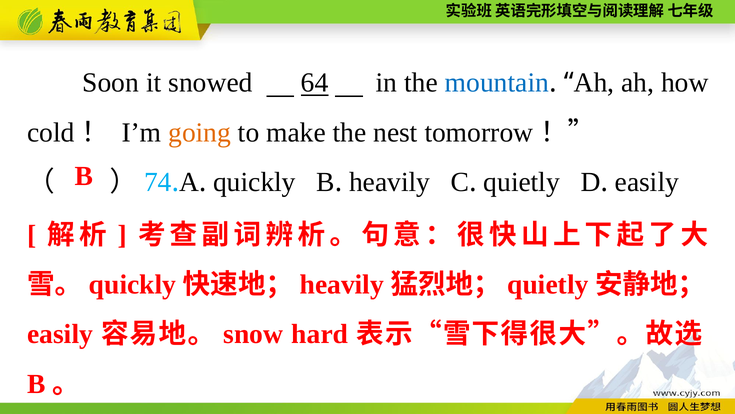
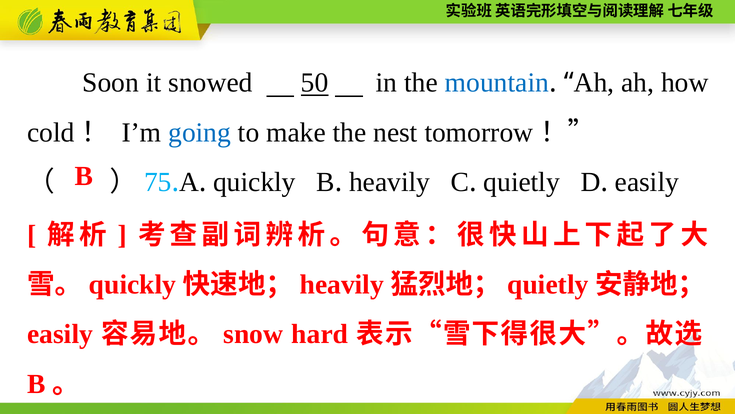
64: 64 -> 50 (315, 83)
going colour: orange -> blue (200, 132)
74: 74 -> 75 (158, 182)
